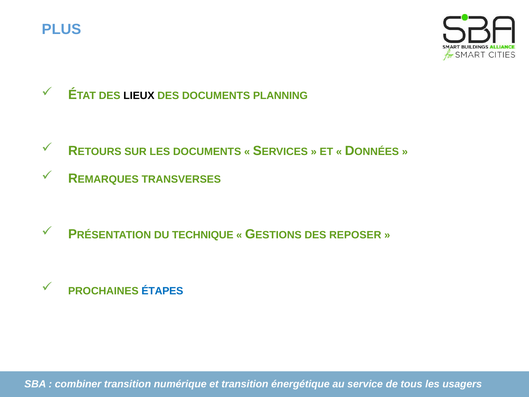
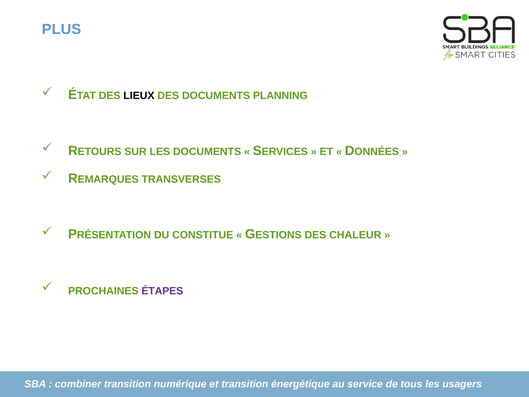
TECHNIQUE: TECHNIQUE -> CONSTITUE (203, 235)
REPOSER: REPOSER -> CHALEUR (355, 235)
ÉTAPES colour: blue -> purple (162, 291)
